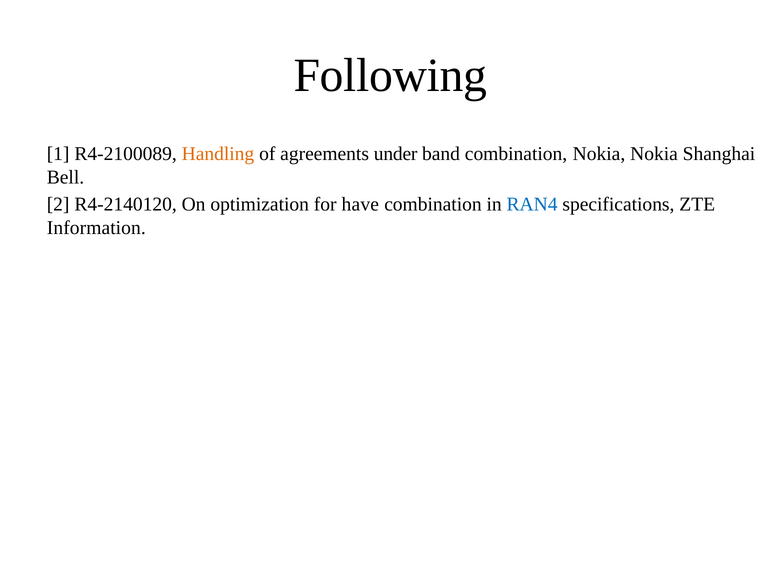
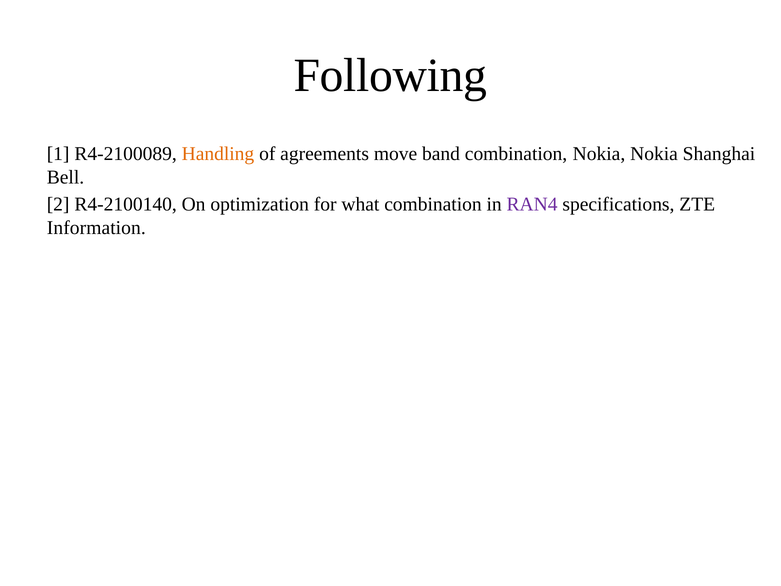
under: under -> move (396, 154)
R4-2140120: R4-2140120 -> R4-2100140 (126, 204)
have: have -> what (360, 204)
RAN4 colour: blue -> purple (532, 204)
